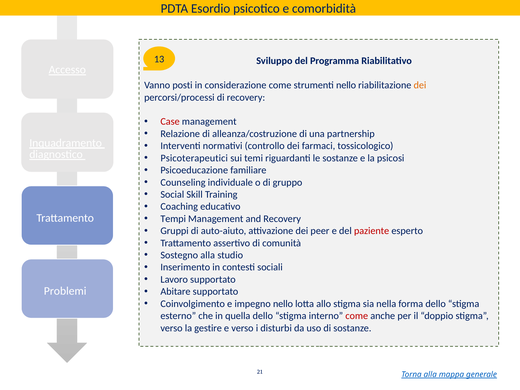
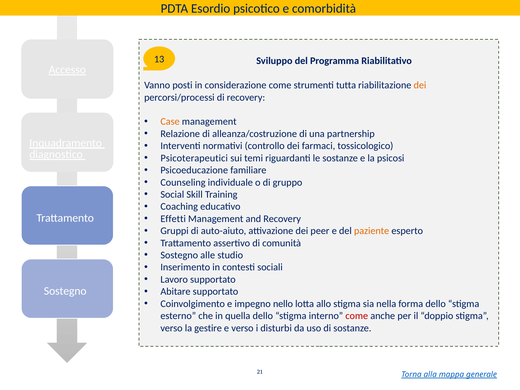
strumenti nello: nello -> tutta (346, 85)
Case colour: red -> orange (170, 122)
Tempi: Tempi -> Effetti (173, 219)
paziente colour: red -> orange (372, 231)
Sostegno alla: alla -> alle (208, 255)
Problemi: Problemi -> Sostegno (65, 291)
